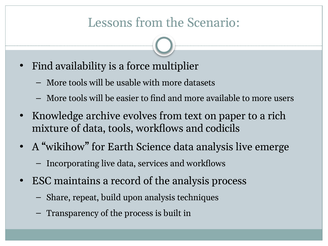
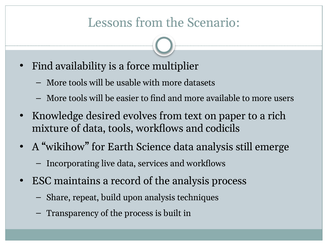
archive: archive -> desired (103, 116)
analysis live: live -> still (244, 147)
